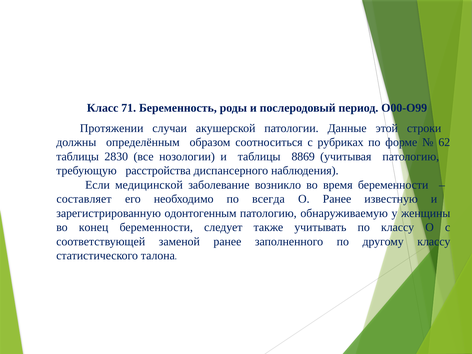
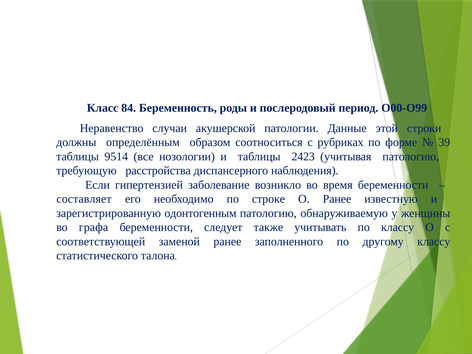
71: 71 -> 84 (129, 108)
Протяжении: Протяжении -> Неравенство (112, 128)
62: 62 -> 39 (444, 142)
2830: 2830 -> 9514 (116, 157)
8869: 8869 -> 2423 (303, 157)
медицинской: медицинской -> гипертензией (149, 185)
всегда: всегда -> строке (268, 199)
конец: конец -> графа (94, 227)
